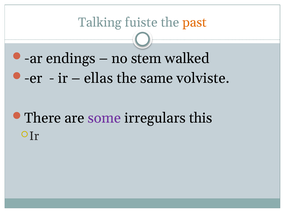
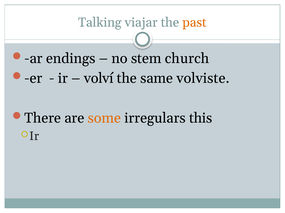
fuiste: fuiste -> viajar (141, 22)
walked: walked -> church (187, 59)
ellas: ellas -> volví (99, 78)
some colour: purple -> orange (104, 118)
